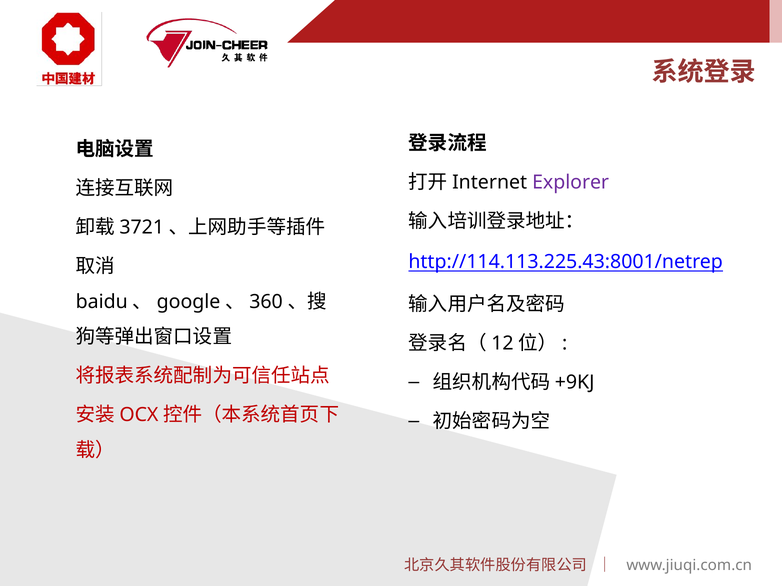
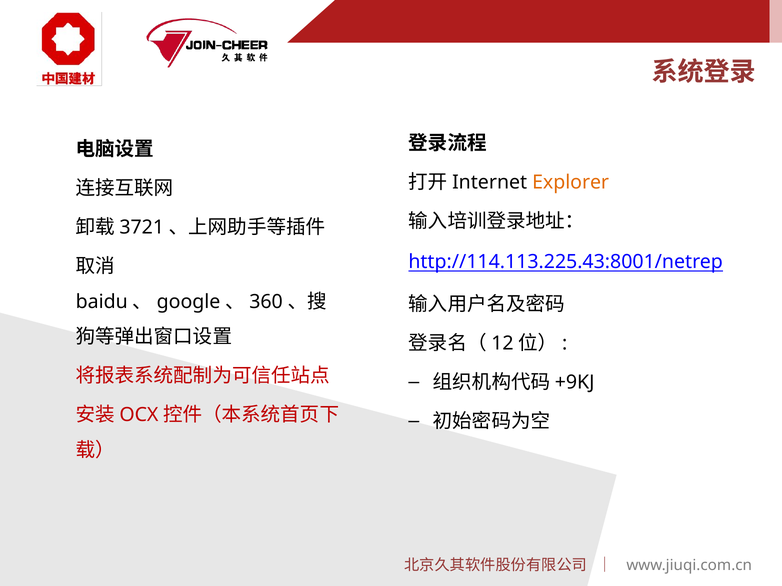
Explorer colour: purple -> orange (571, 182)
